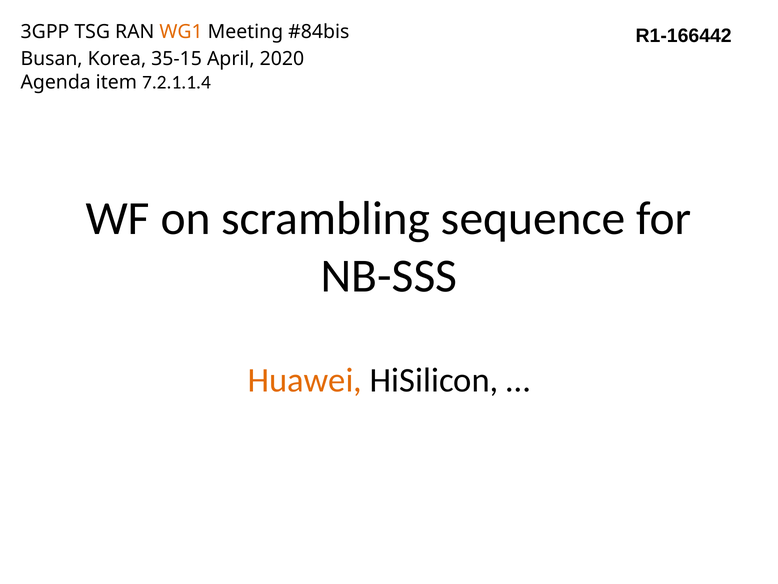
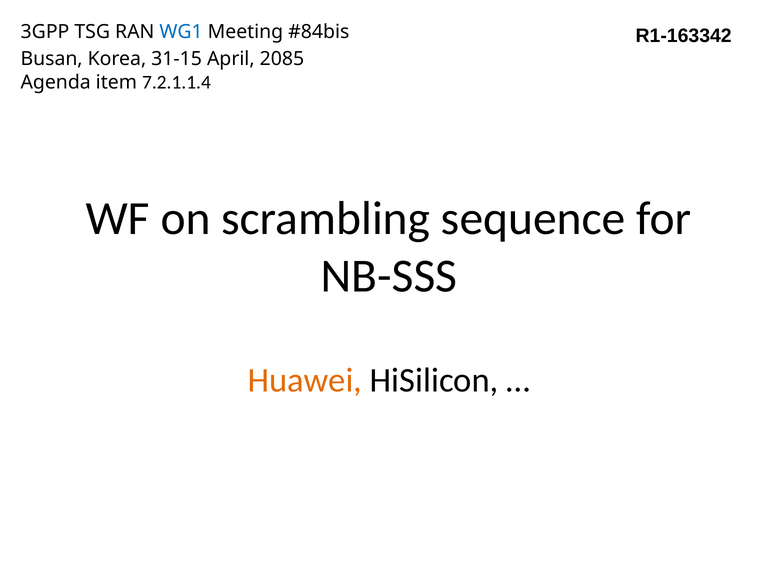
WG1 colour: orange -> blue (181, 32)
R1-166442: R1-166442 -> R1-163342 (684, 36)
35-15: 35-15 -> 31-15 (177, 59)
2020: 2020 -> 2085 (282, 59)
